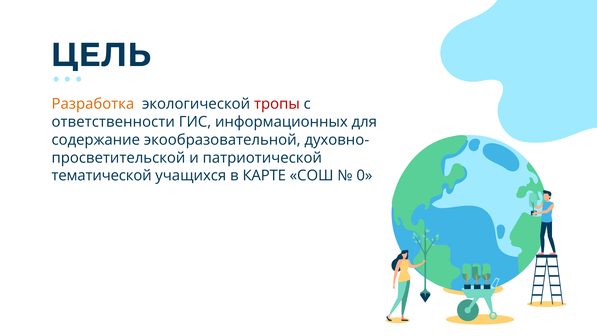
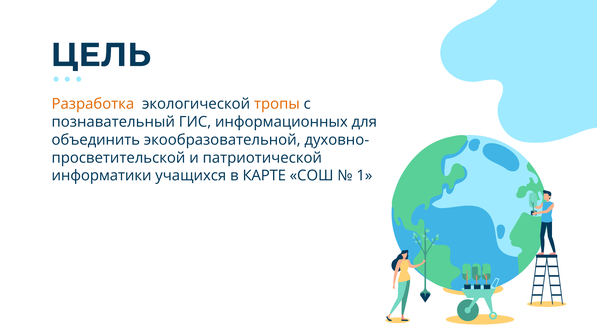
тропы colour: red -> orange (277, 104)
ответственности: ответственности -> познавательный (113, 122)
содержание: содержание -> объединить (96, 140)
тематической: тематической -> информатики (102, 176)
0: 0 -> 1 (364, 176)
